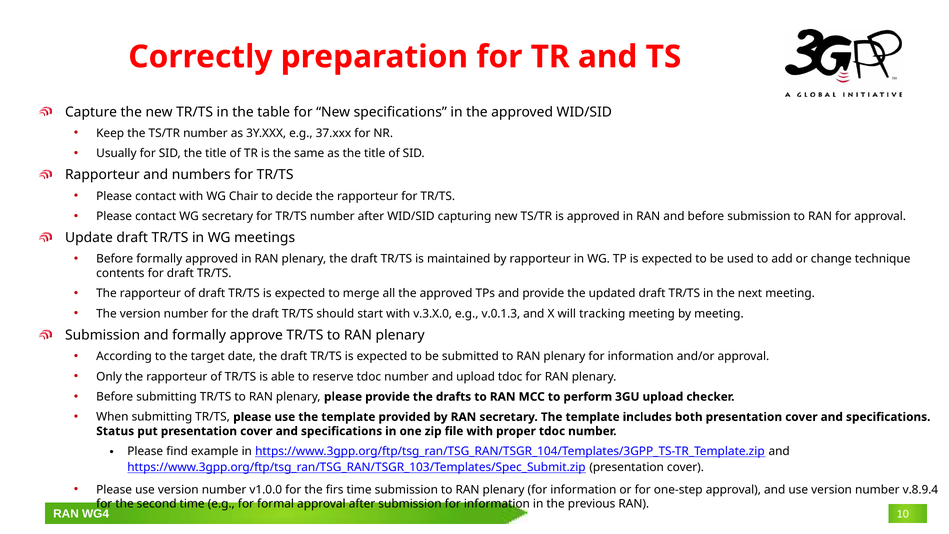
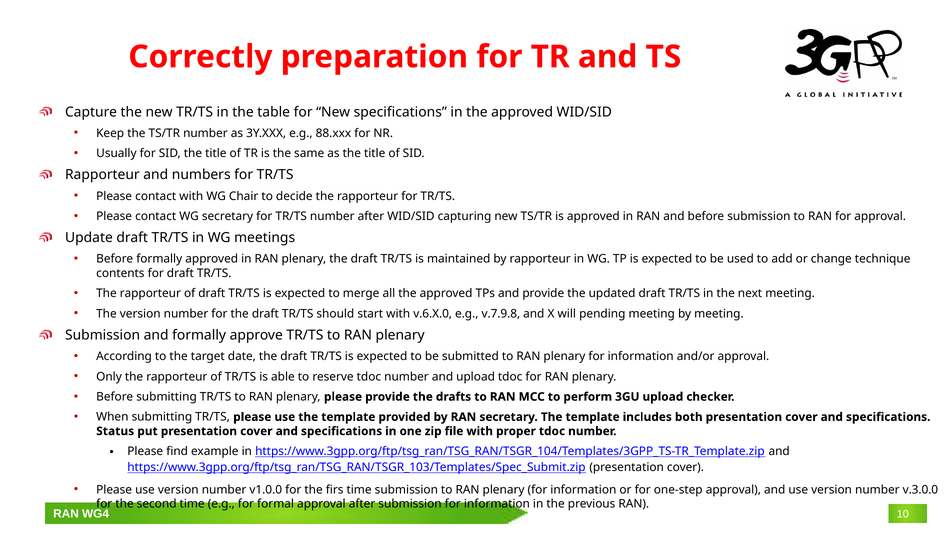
37.xxx: 37.xxx -> 88.xxx (333, 133)
v.3.X.0: v.3.X.0 -> v.6.X.0 (433, 314)
v.0.1.3: v.0.1.3 -> v.7.9.8 (501, 314)
tracking: tracking -> pending (602, 314)
v.8.9.4: v.8.9.4 -> v.3.0.0 (920, 489)
